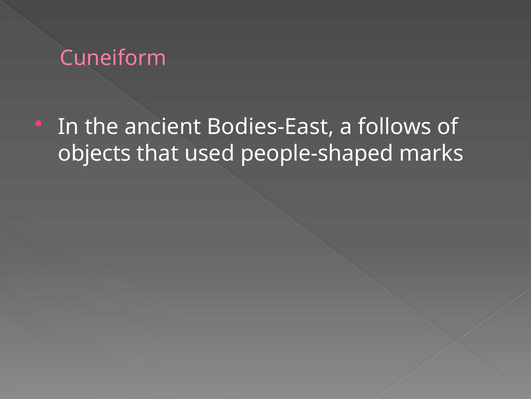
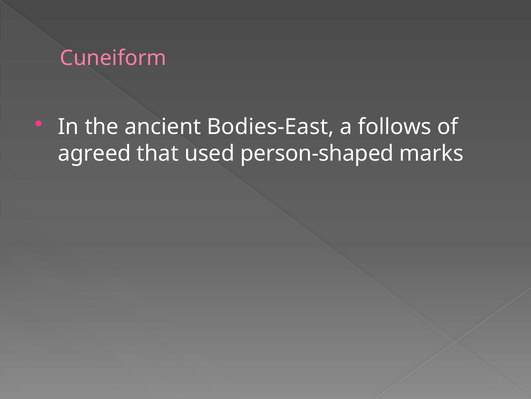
objects: objects -> agreed (94, 153)
people-shaped: people-shaped -> person-shaped (317, 153)
